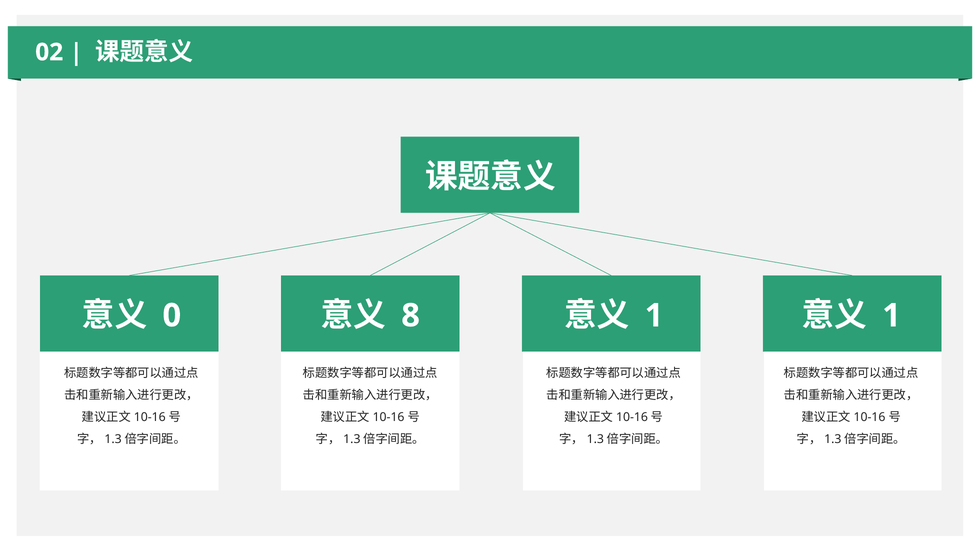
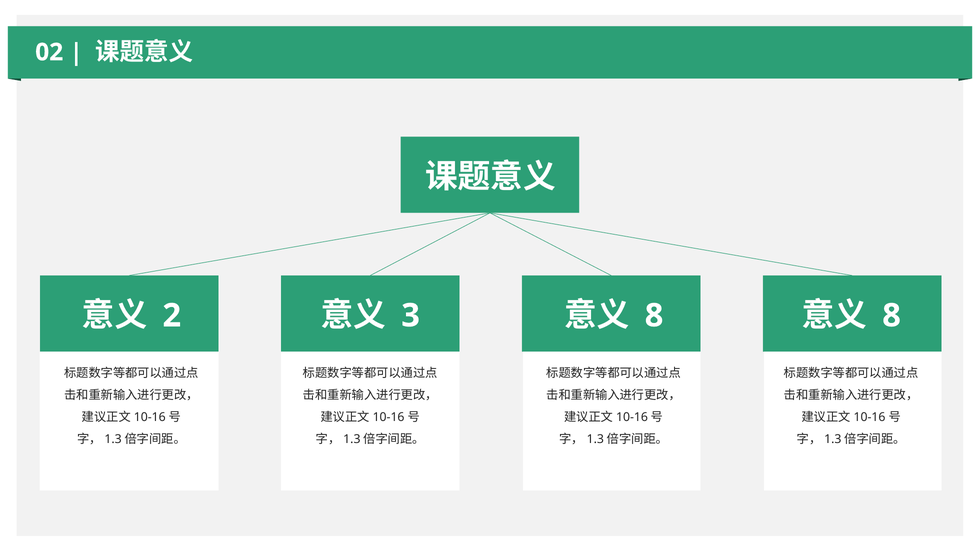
0: 0 -> 2 (172, 316)
8: 8 -> 3 (411, 316)
1: 1 -> 8 (654, 316)
1: 1 -> 8 (892, 316)
